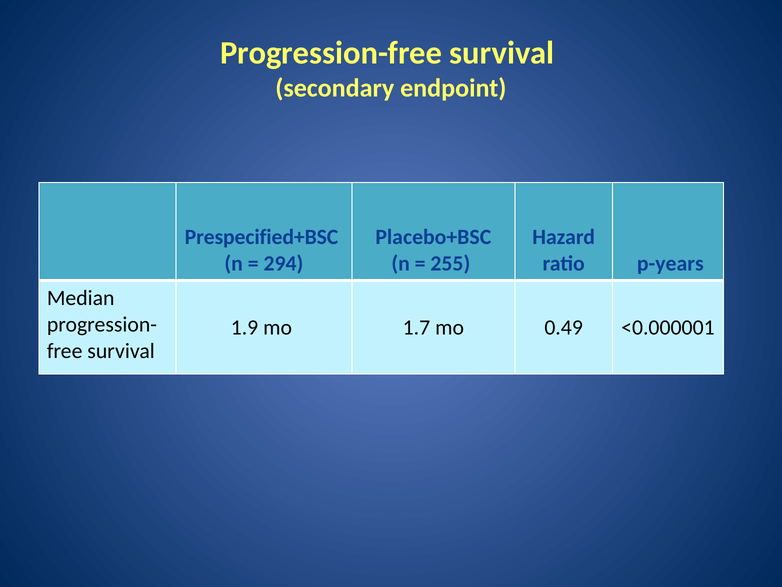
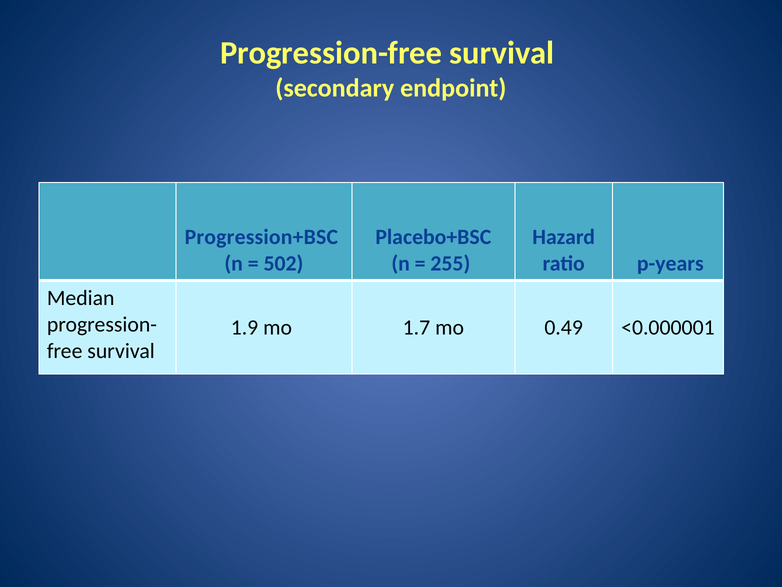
Prespecified+BSC: Prespecified+BSC -> Progression+BSC (261, 237)
294: 294 -> 502 (283, 263)
